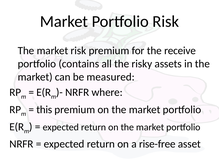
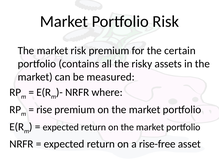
receive: receive -> certain (180, 50)
this: this -> rise (44, 109)
